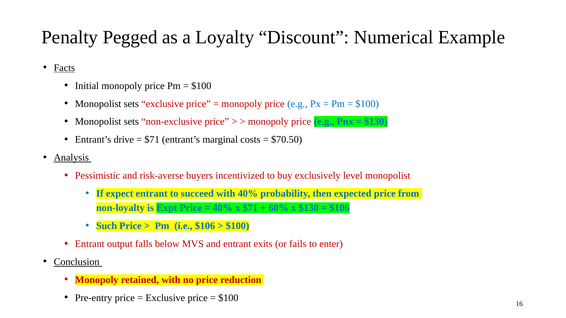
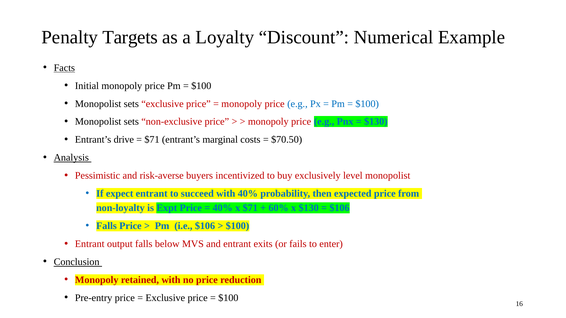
Pegged: Pegged -> Targets (130, 37)
Such: Such -> Falls (107, 226)
